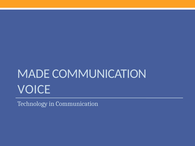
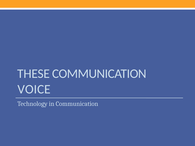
MADE: MADE -> THESE (34, 74)
